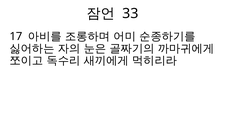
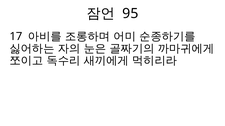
33: 33 -> 95 (130, 14)
